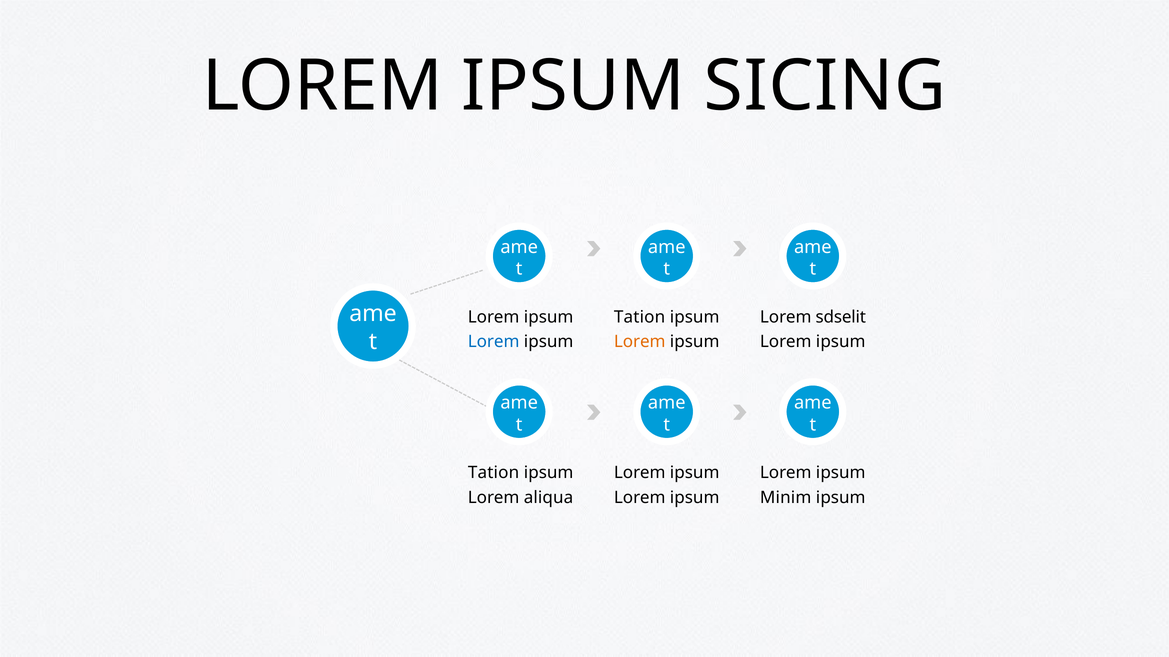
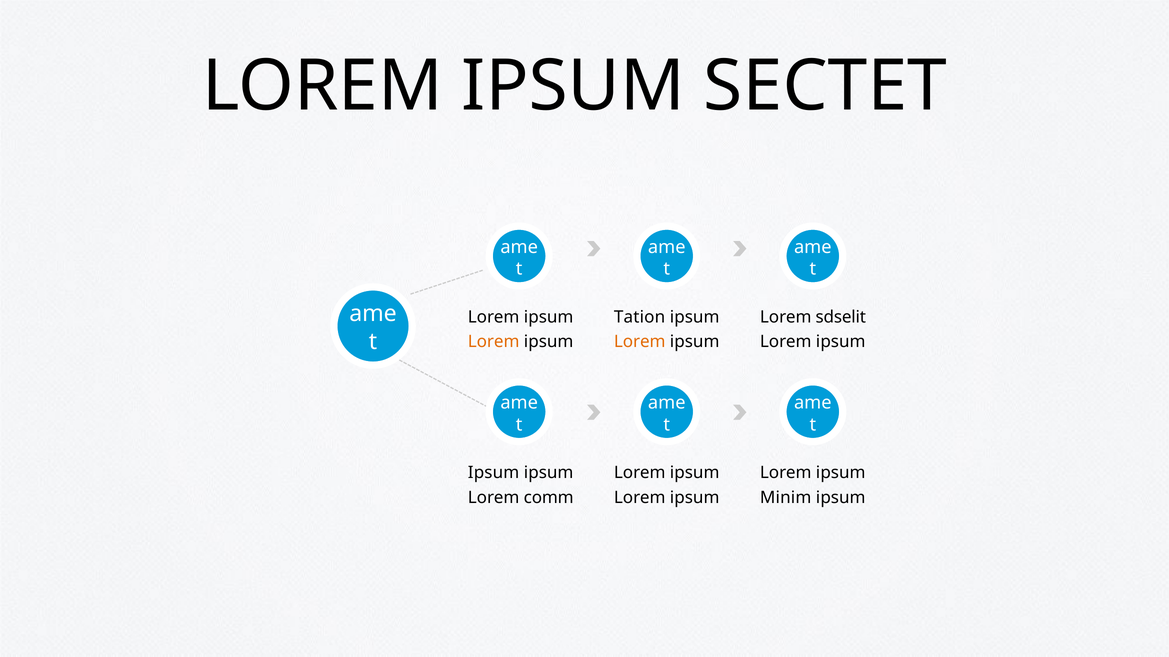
SICING: SICING -> SECTET (825, 86)
Lorem colour: blue -> orange (494, 342)
Tation: Tation -> Ipsum (494, 473)
aliqua: aliqua -> comm (549, 498)
